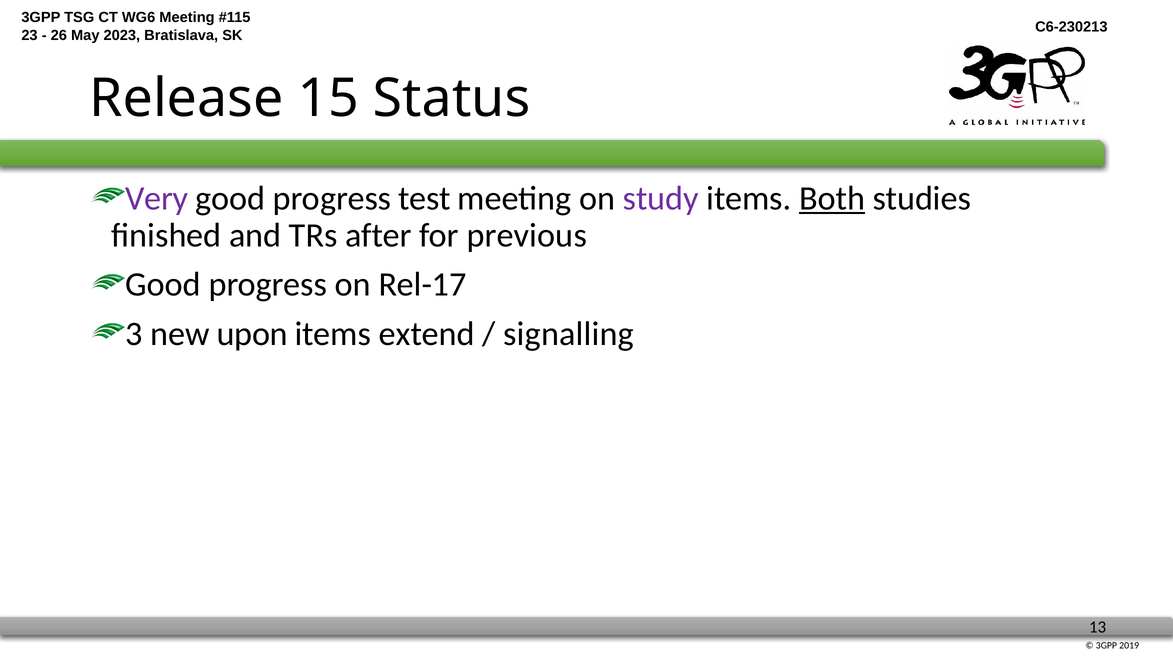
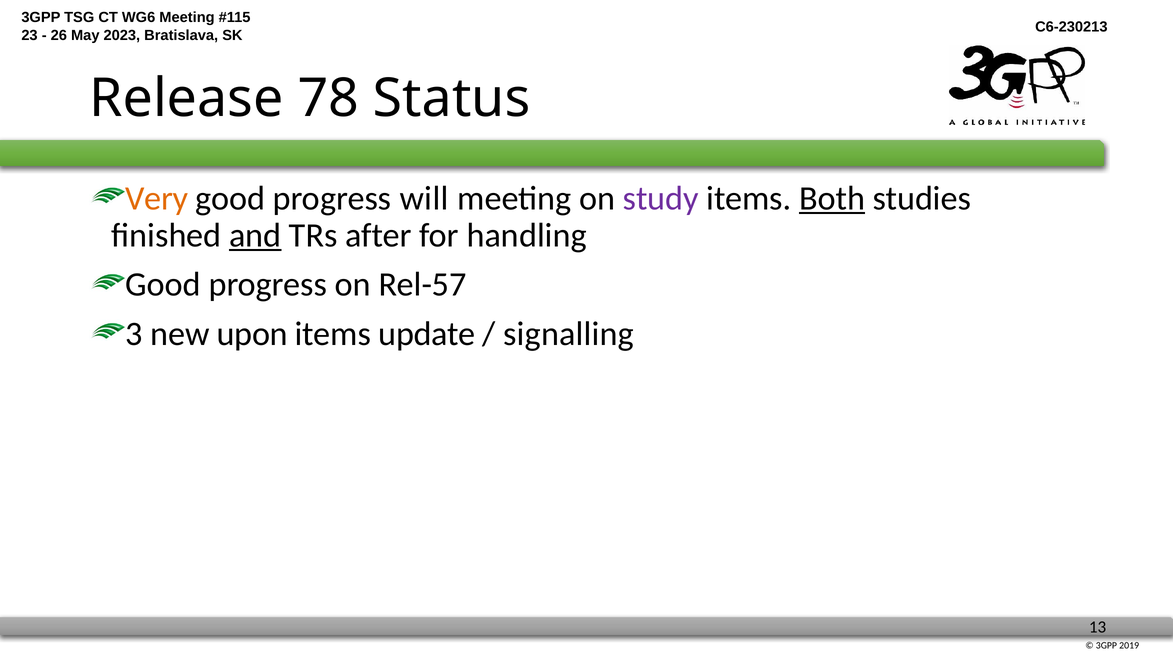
15: 15 -> 78 (328, 99)
Very colour: purple -> orange (157, 198)
test: test -> will (424, 198)
and underline: none -> present (255, 235)
previous: previous -> handling (527, 235)
Rel-17: Rel-17 -> Rel-57 (422, 284)
extend: extend -> update (427, 334)
